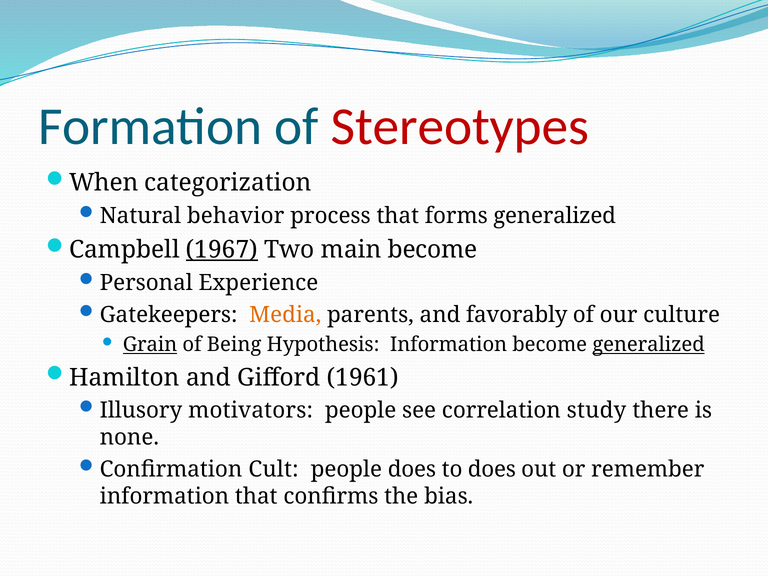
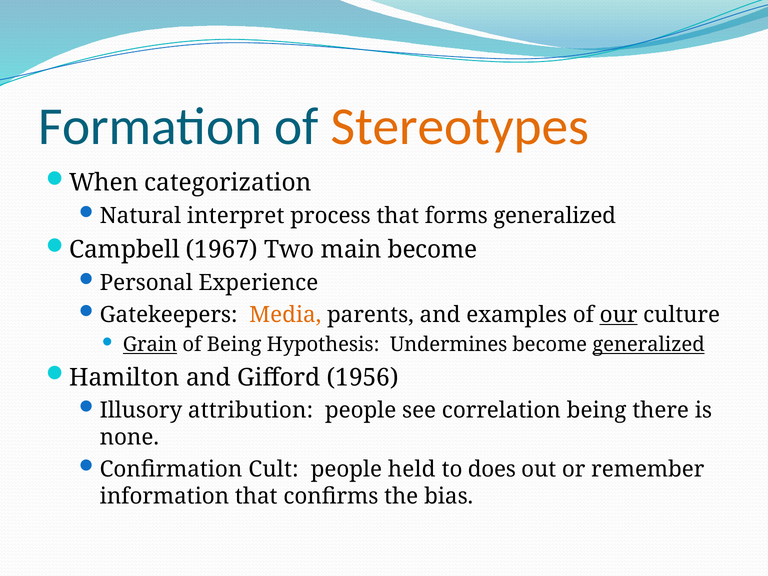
Stereotypes colour: red -> orange (460, 127)
behavior: behavior -> interpret (236, 216)
1967 underline: present -> none (222, 250)
favorably: favorably -> examples (517, 315)
our underline: none -> present (619, 315)
Hypothesis Information: Information -> Undermines (449, 345)
1961: 1961 -> 1956 (363, 377)
motivators: motivators -> attribution (251, 411)
correlation study: study -> being (597, 411)
people does: does -> held (412, 469)
